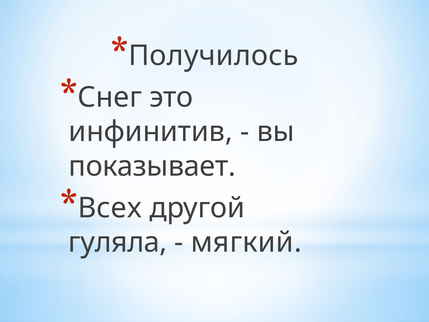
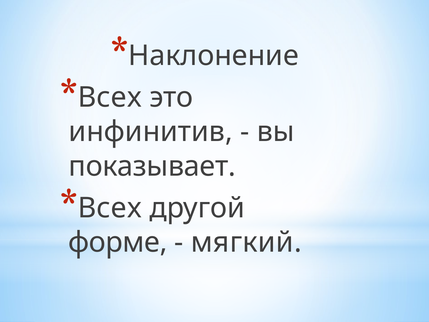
Получилось: Получилось -> Наклонение (214, 56)
Снег: Снег -> Всех (110, 97)
гуляла: гуляла -> форме (118, 242)
